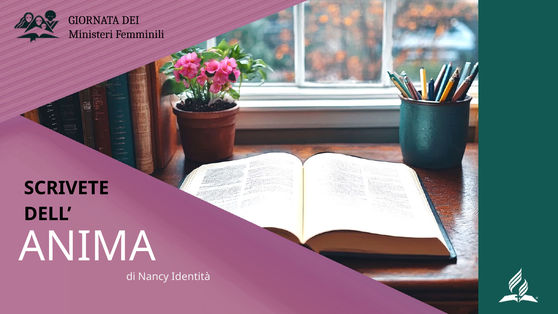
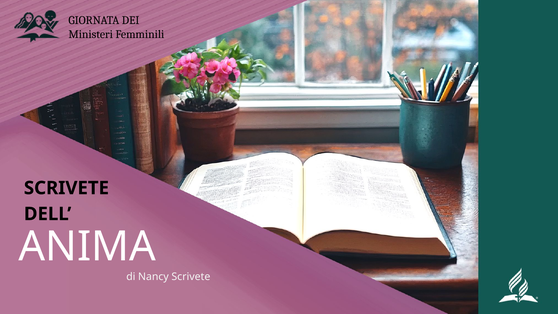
Nancy Identità: Identità -> Scrivete (191, 277)
